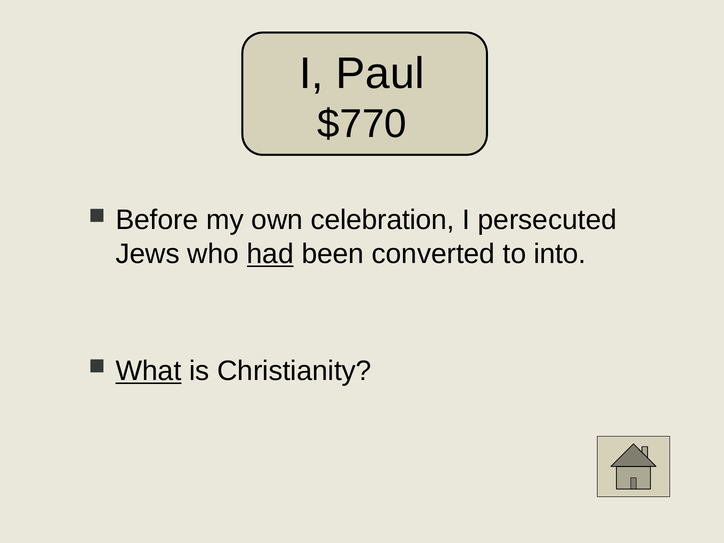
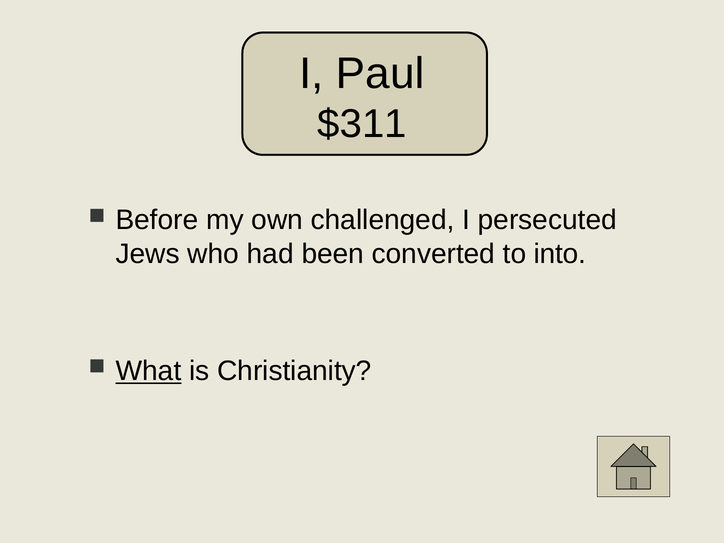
$770: $770 -> $311 (362, 124)
celebration: celebration -> challenged (383, 220)
had underline: present -> none (270, 254)
